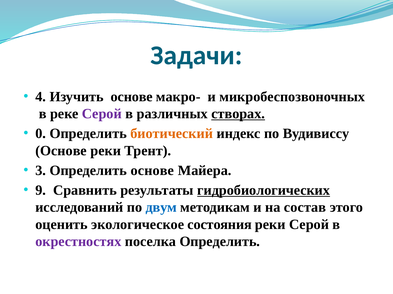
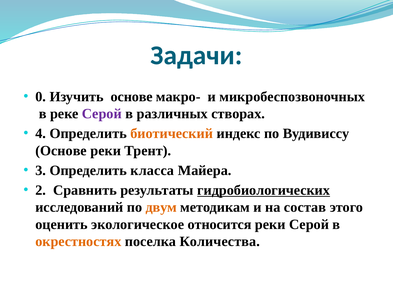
4: 4 -> 0 (41, 97)
створах underline: present -> none (238, 114)
0: 0 -> 4 (41, 134)
Определить основе: основе -> класса (152, 171)
9: 9 -> 2 (41, 191)
двум colour: blue -> orange (161, 208)
состояния: состояния -> относится (220, 225)
окрестностях colour: purple -> orange (78, 242)
поселка Определить: Определить -> Количества (220, 242)
